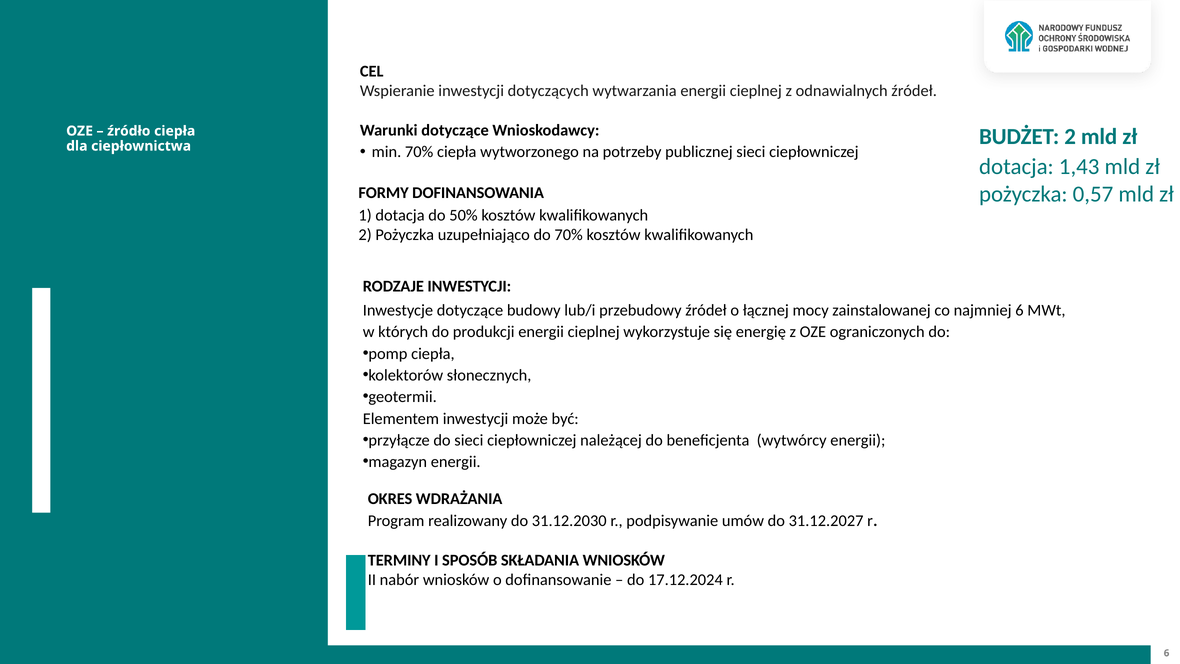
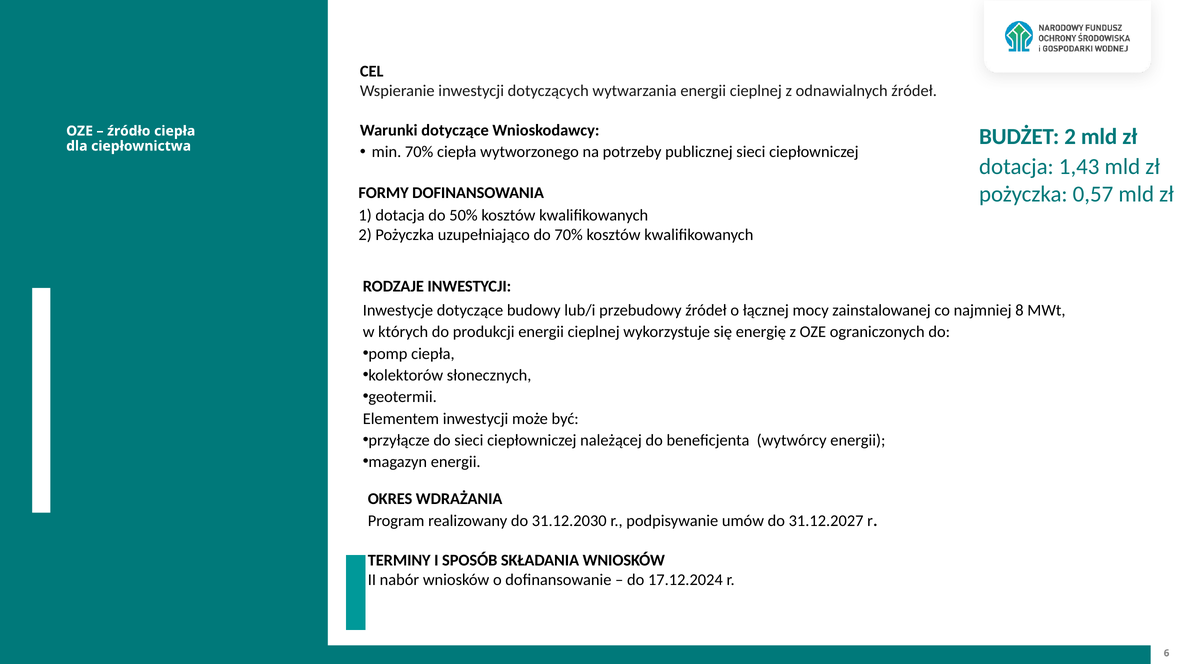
najmniej 6: 6 -> 8 (1019, 310)
